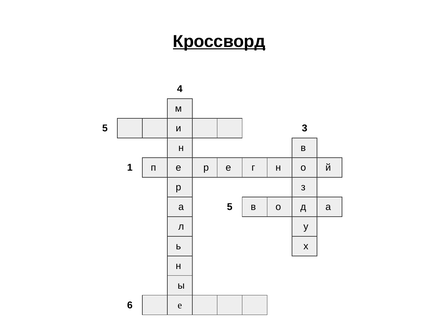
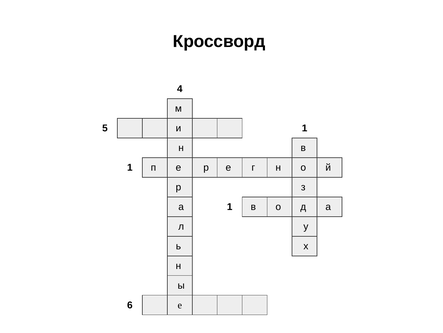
Кроссворд underline: present -> none (219, 41)
и 3: 3 -> 1 (305, 128)
а 5: 5 -> 1 (230, 206)
